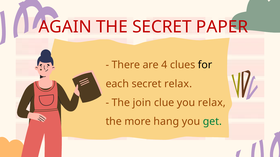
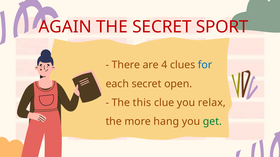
PAPER: PAPER -> SPORT (222, 27)
for colour: black -> blue (205, 65)
secret relax: relax -> open (178, 84)
join: join -> this (142, 103)
